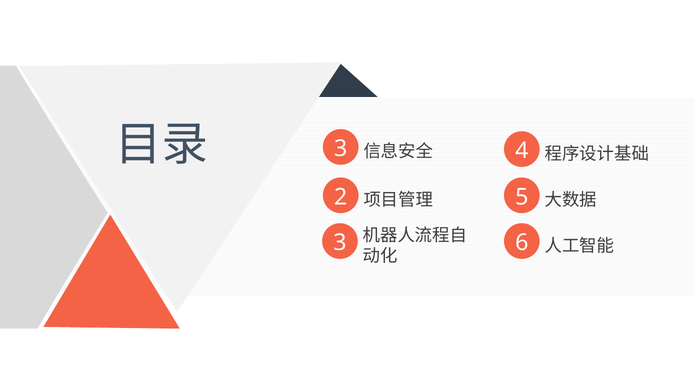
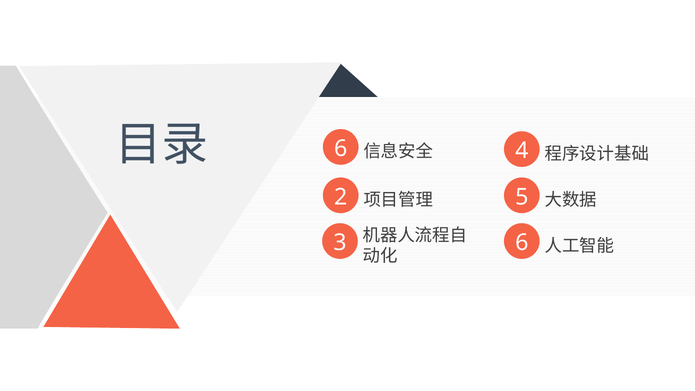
3: 3 -> 6 (341, 149)
